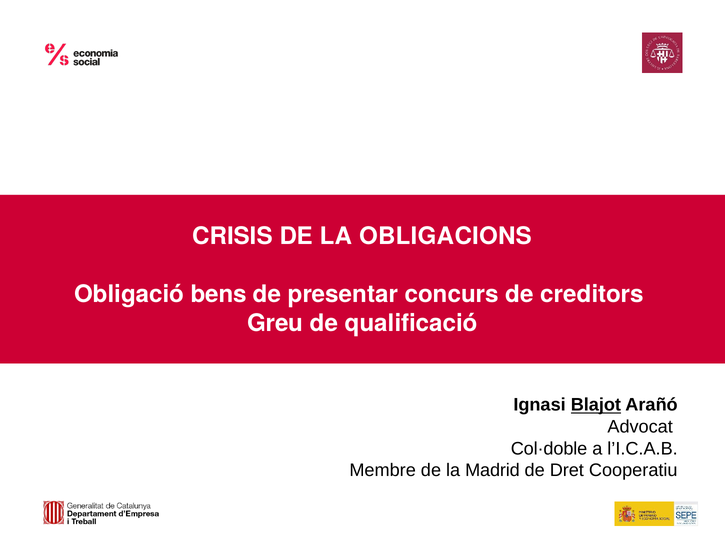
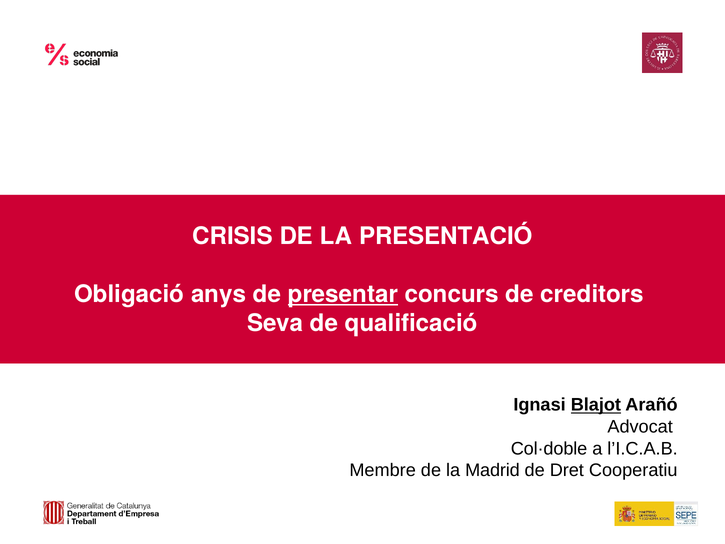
OBLIGACIONS: OBLIGACIONS -> PRESENTACIÓ (446, 236)
bens: bens -> anys (219, 294)
presentar underline: none -> present (343, 294)
Greu: Greu -> Seva (275, 323)
